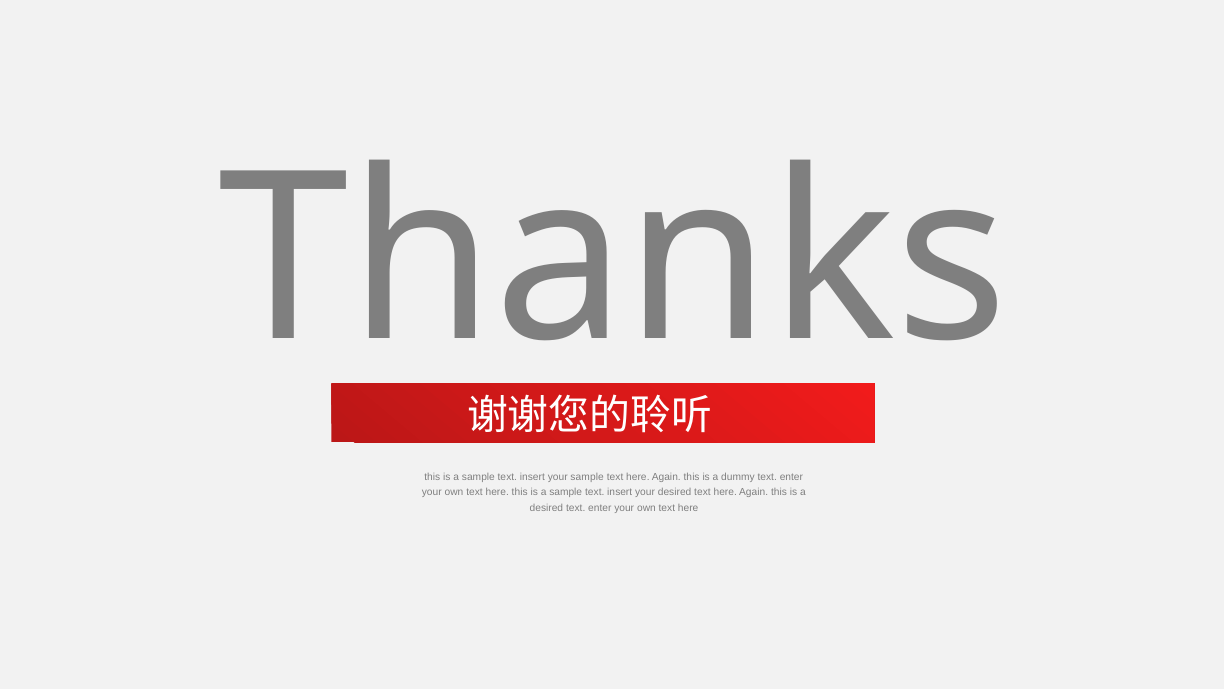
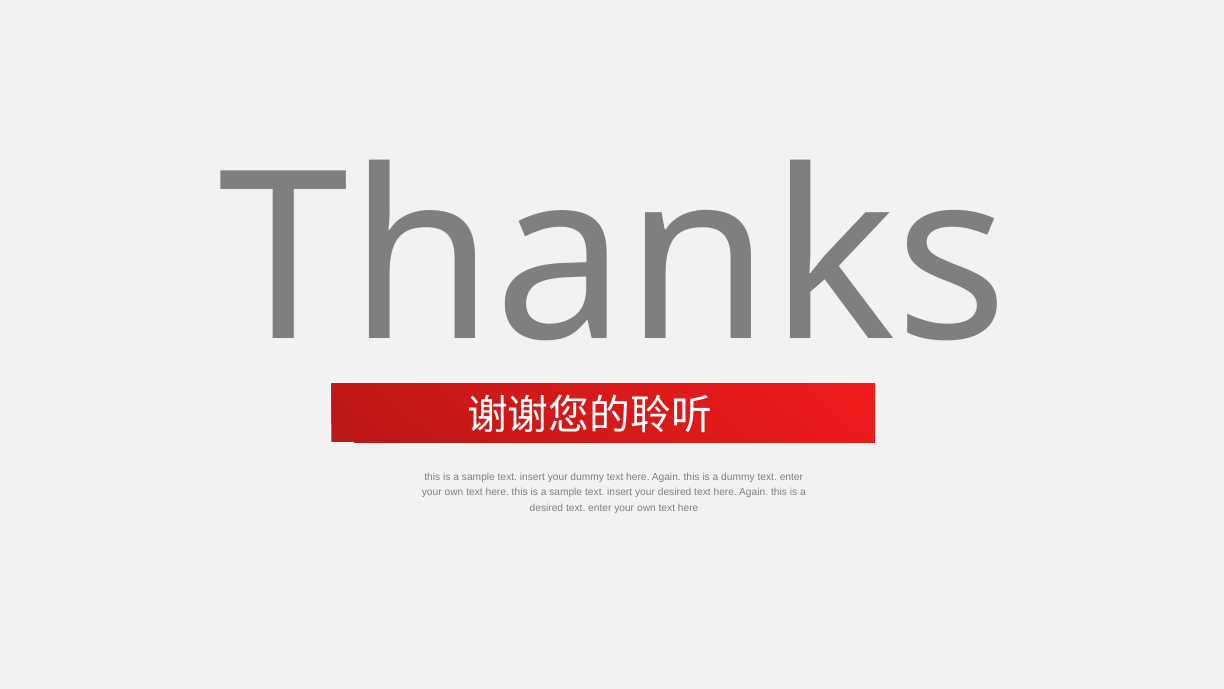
your sample: sample -> dummy (587, 477)
